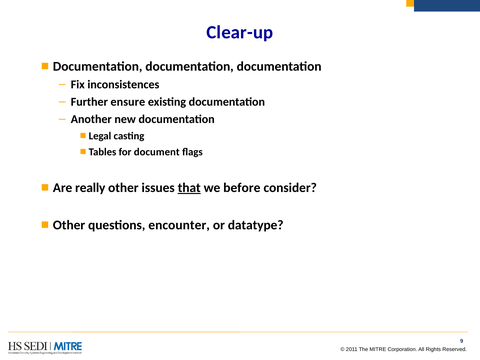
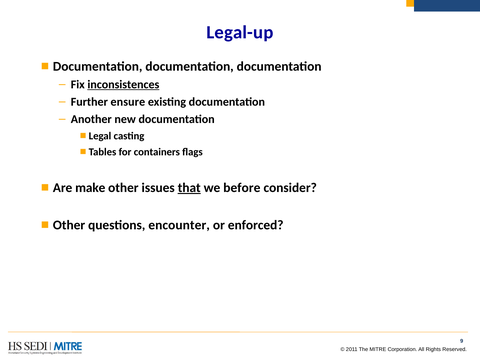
Clear-up: Clear-up -> Legal-up (240, 32)
inconsistences underline: none -> present (123, 85)
document: document -> containers (157, 152)
really: really -> make (90, 188)
datatype: datatype -> enforced (256, 225)
